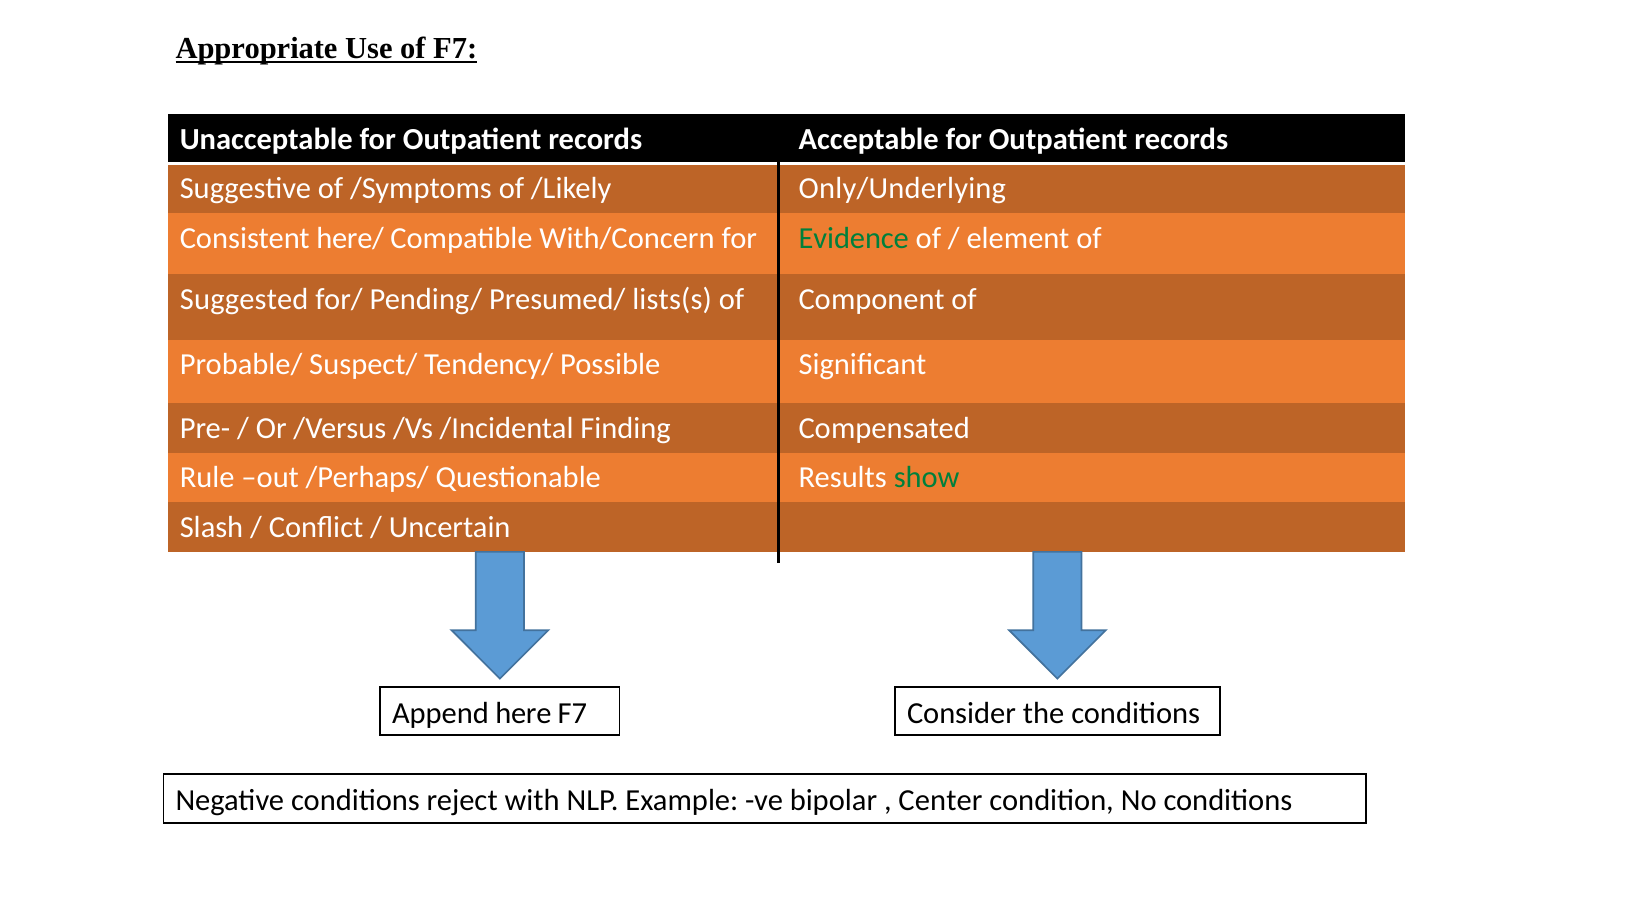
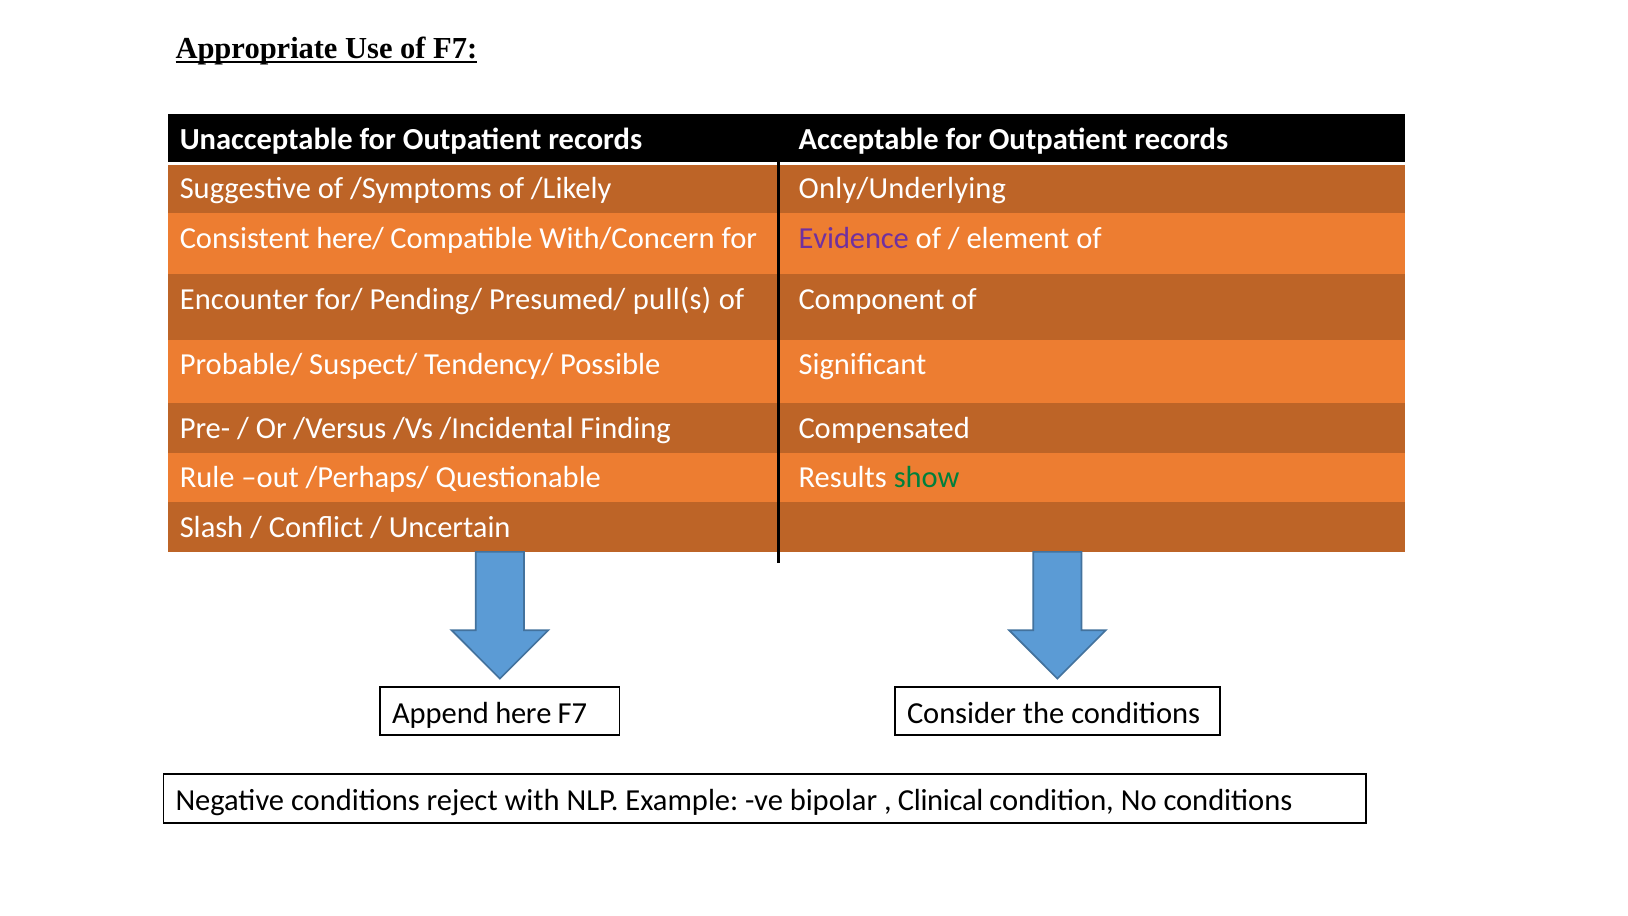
Evidence colour: green -> purple (854, 238)
Suggested: Suggested -> Encounter (244, 299)
lists(s: lists(s -> pull(s (672, 299)
Center: Center -> Clinical (941, 800)
